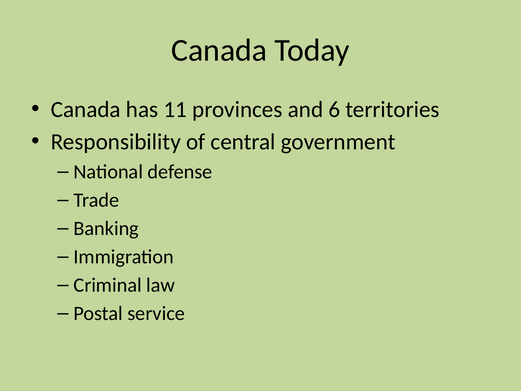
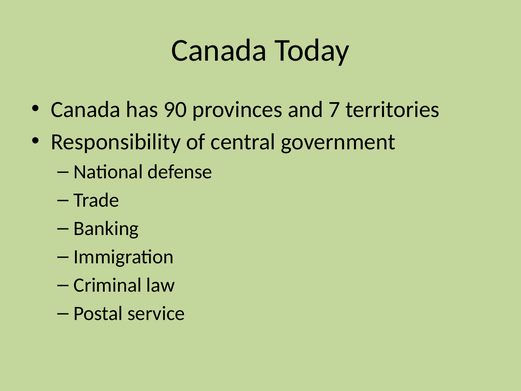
11: 11 -> 90 (175, 109)
6: 6 -> 7 (334, 109)
